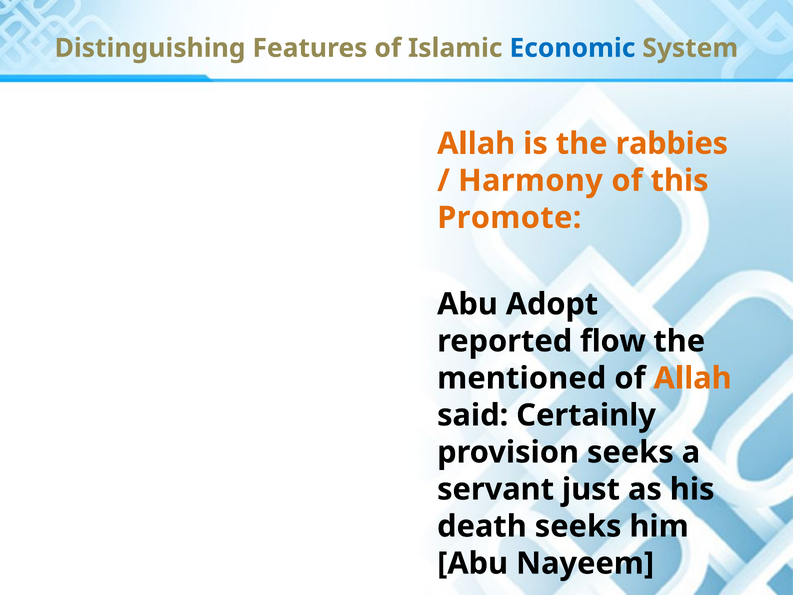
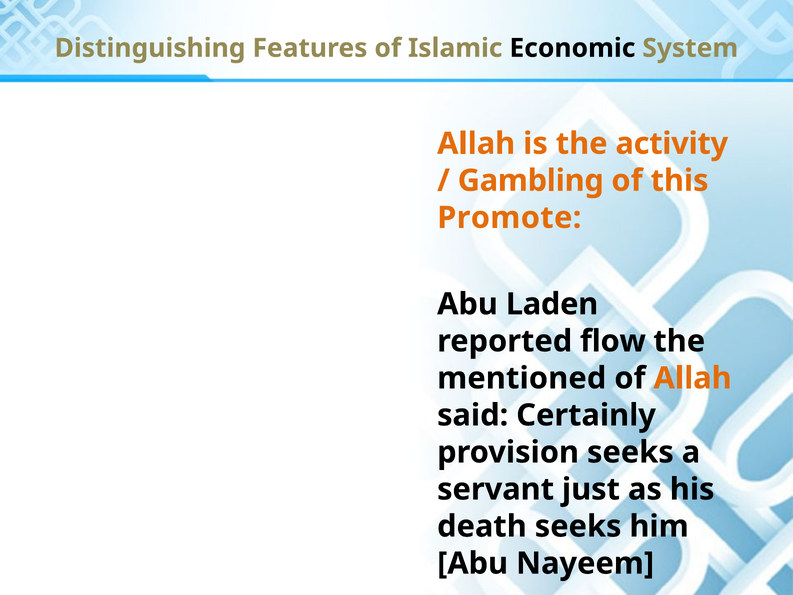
Economic colour: blue -> black (572, 48)
rabbies: rabbies -> activity (672, 144)
Harmony: Harmony -> Gambling (531, 181)
Adopt: Adopt -> Laden (552, 304)
